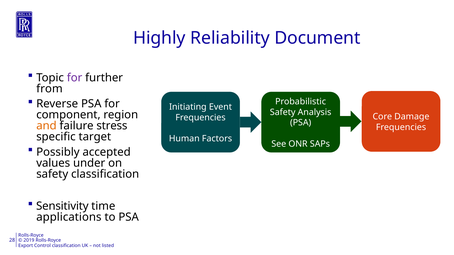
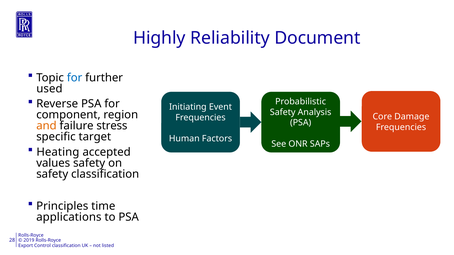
for colour: purple -> blue (75, 78)
from: from -> used (49, 89)
Possibly: Possibly -> Heating (58, 152)
values under: under -> safety (89, 163)
Sensitivity: Sensitivity -> Principles (62, 206)
